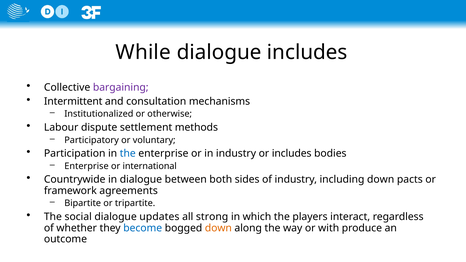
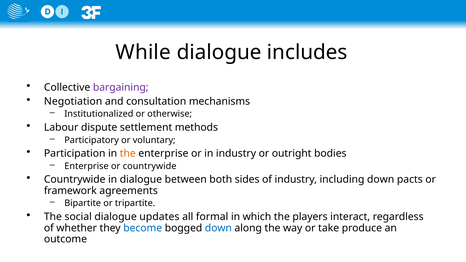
Intermittent: Intermittent -> Negotiation (73, 101)
the colour: blue -> orange (128, 154)
or includes: includes -> outright (292, 154)
or international: international -> countrywide (150, 166)
strong: strong -> formal (212, 217)
down colour: orange -> blue (218, 228)
with: with -> take (329, 228)
